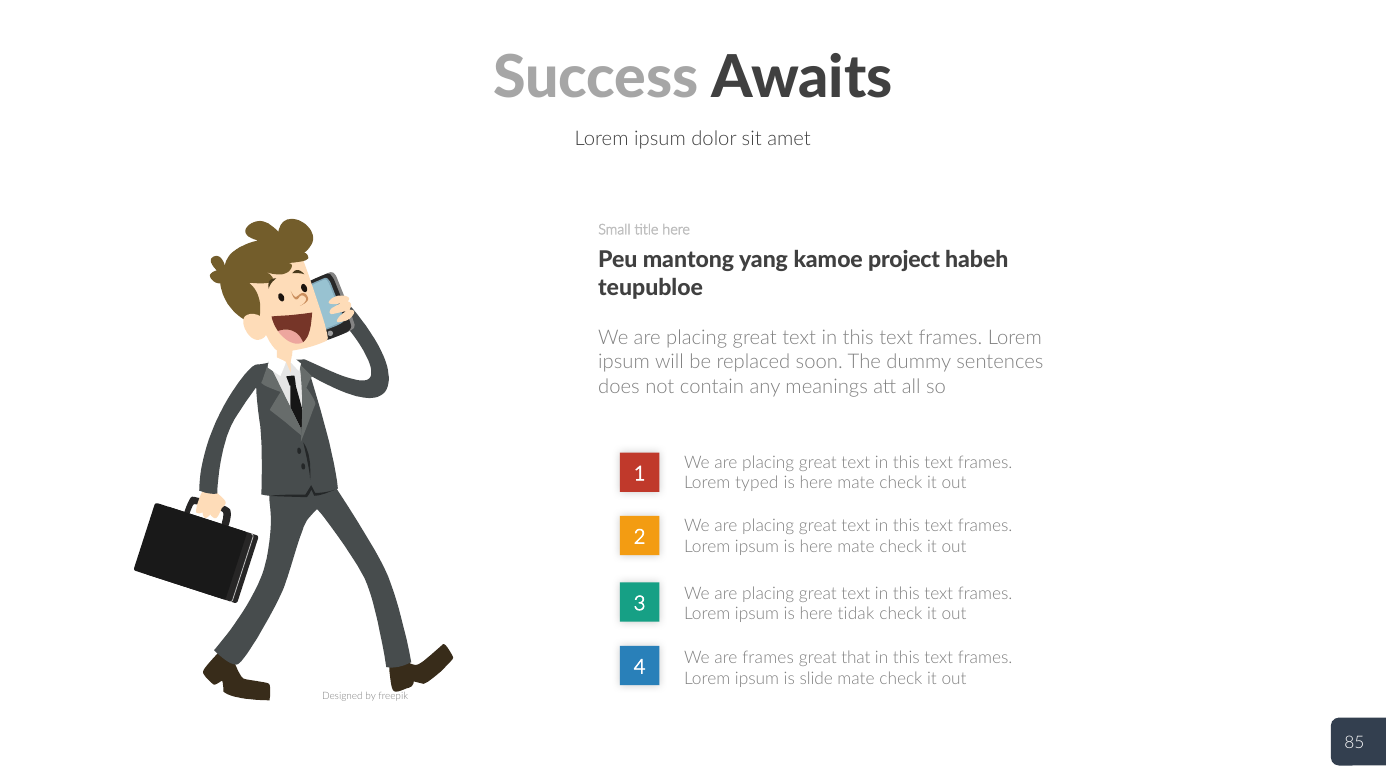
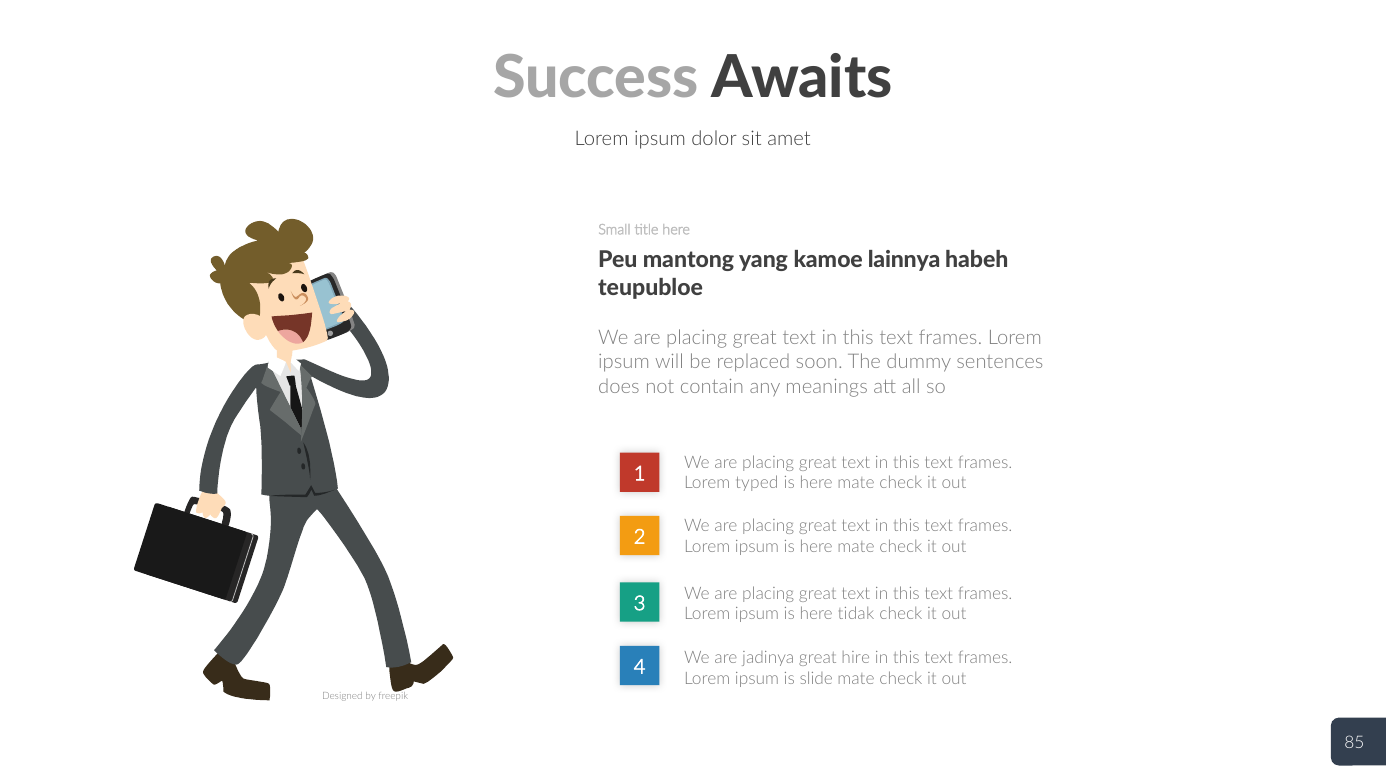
project: project -> lainnya (904, 260)
are frames: frames -> jadinya (768, 659)
that: that -> hire (856, 659)
